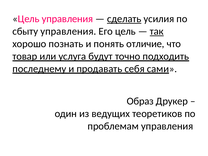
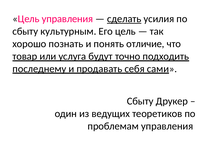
сбыту управления: управления -> культурным (68, 31)
так underline: present -> none (157, 31)
Образ: Образ -> Сбыту (140, 101)
